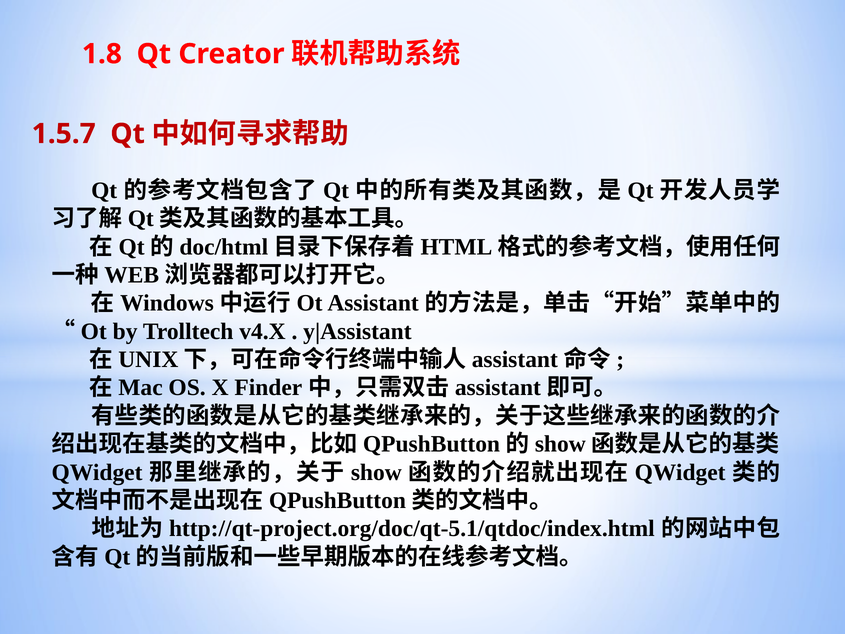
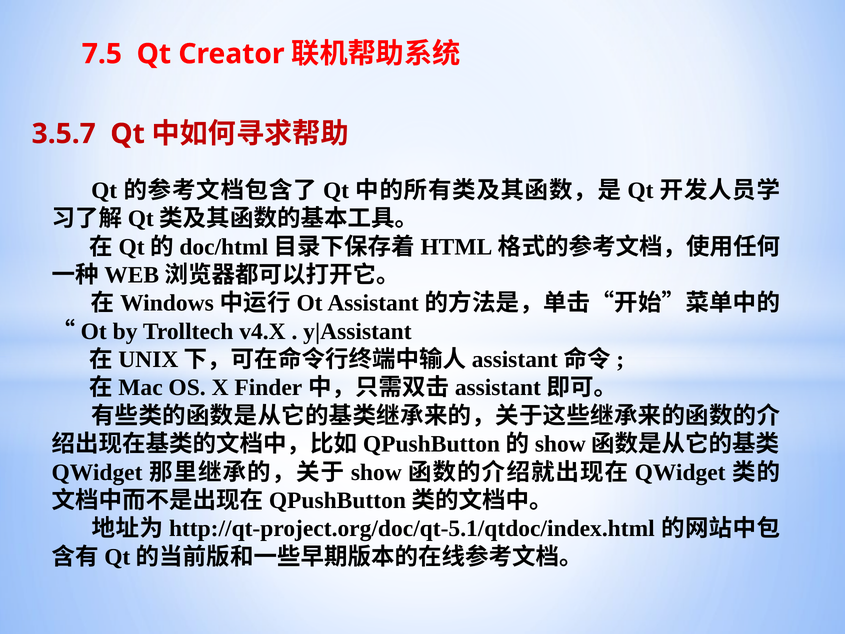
1.8: 1.8 -> 7.5 (102, 54)
1.5.7: 1.5.7 -> 3.5.7 (64, 134)
